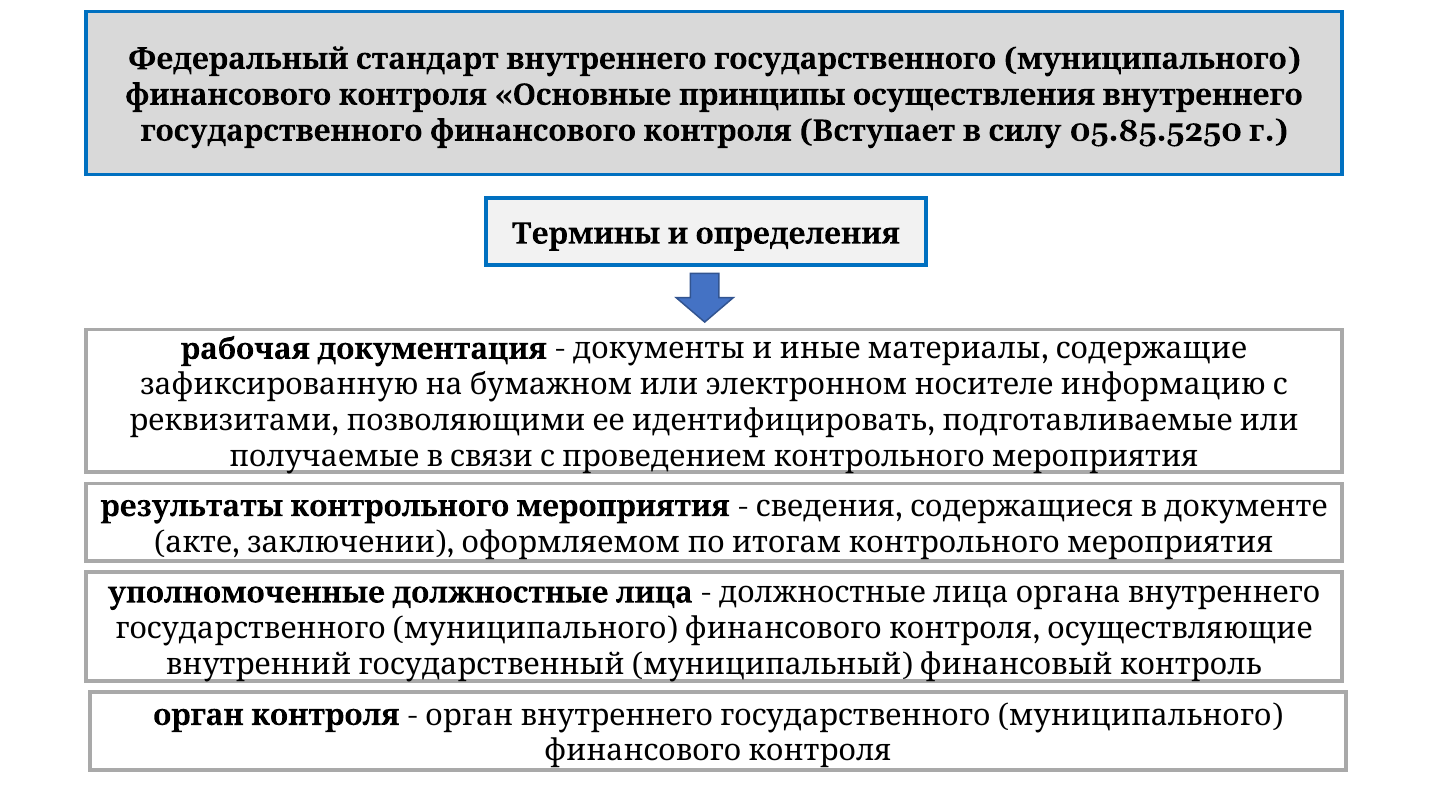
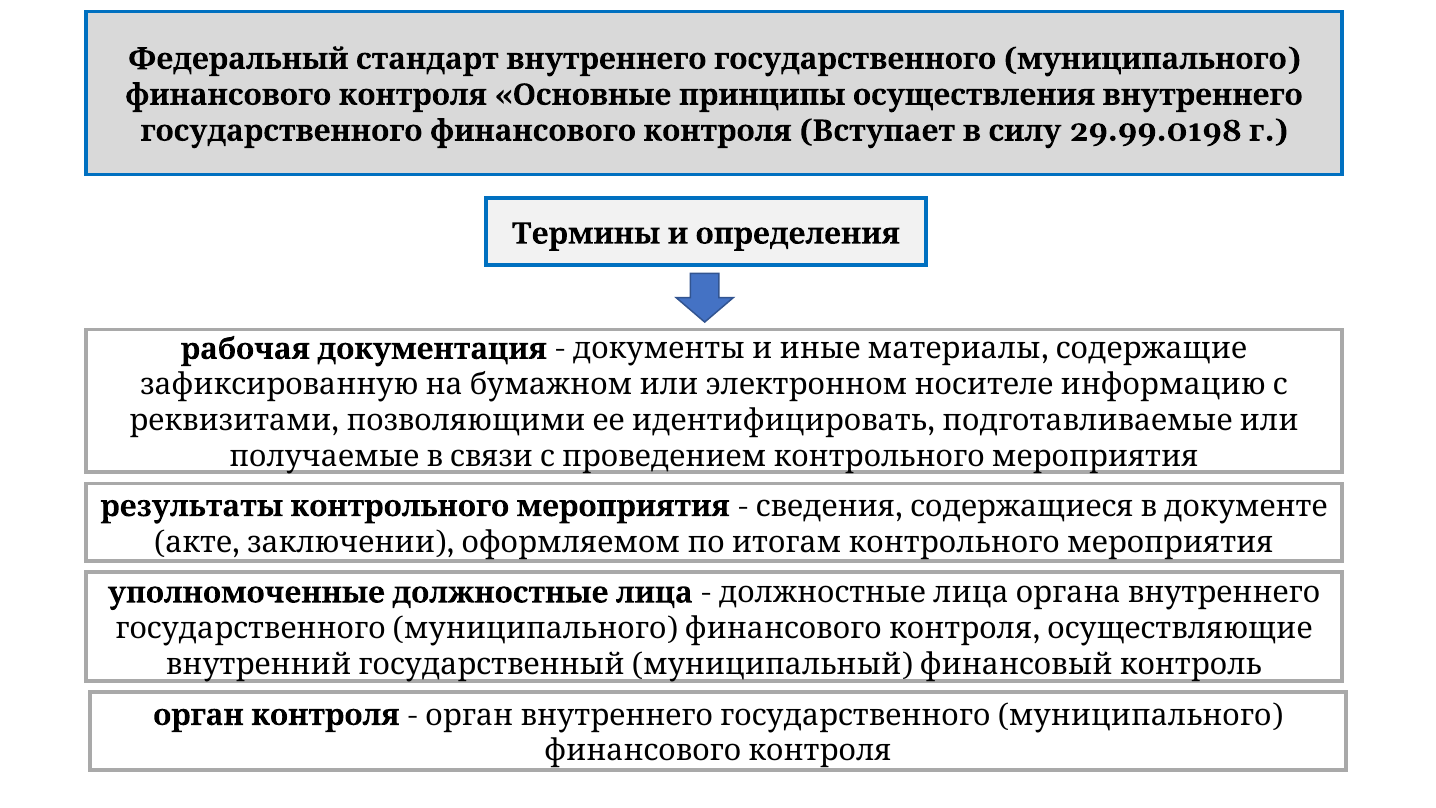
05.85.5250: 05.85.5250 -> 29.99.0198 (1156, 131)
